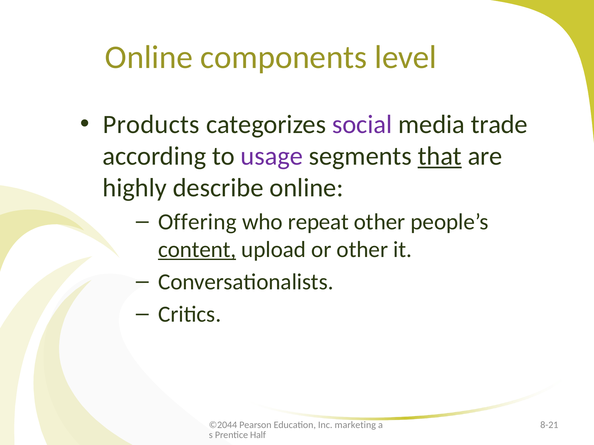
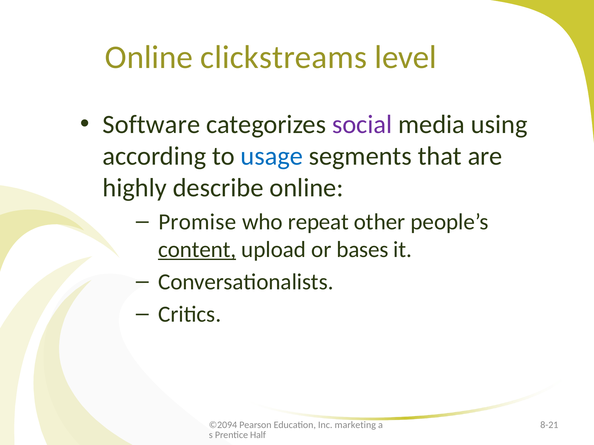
components: components -> clickstreams (284, 57)
Products: Products -> Software (151, 125)
trade: trade -> using (499, 125)
usage colour: purple -> blue (272, 156)
that underline: present -> none (440, 156)
Offering: Offering -> Promise (197, 222)
or other: other -> bases (362, 250)
©2044: ©2044 -> ©2094 (223, 425)
